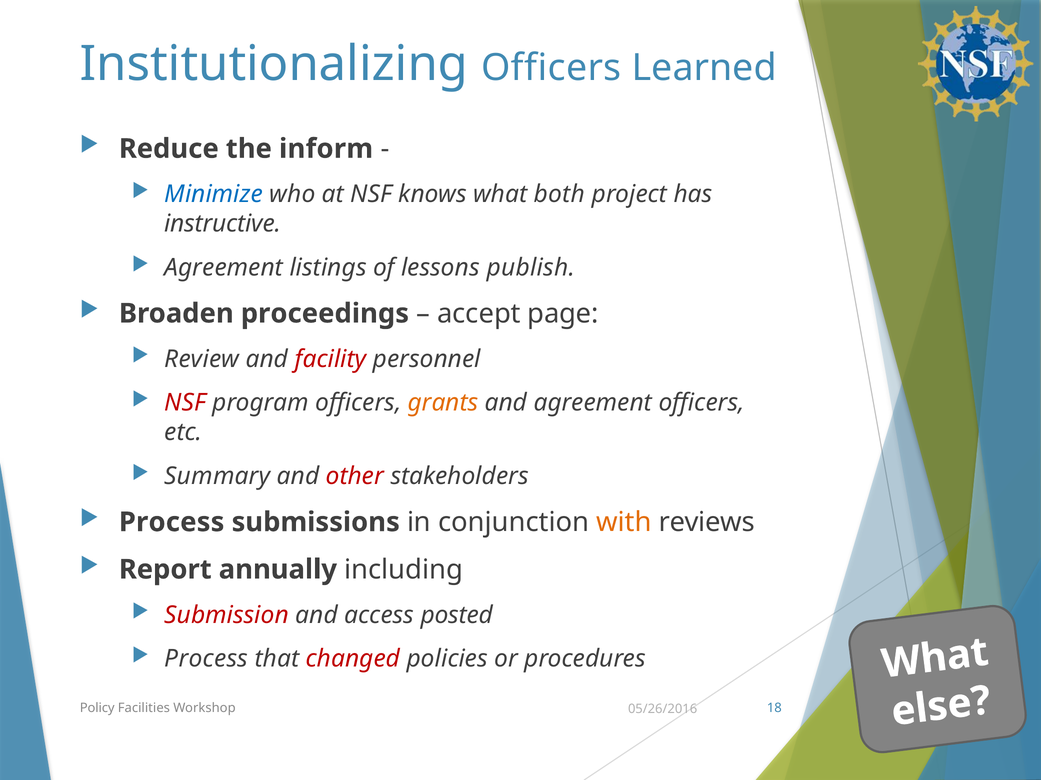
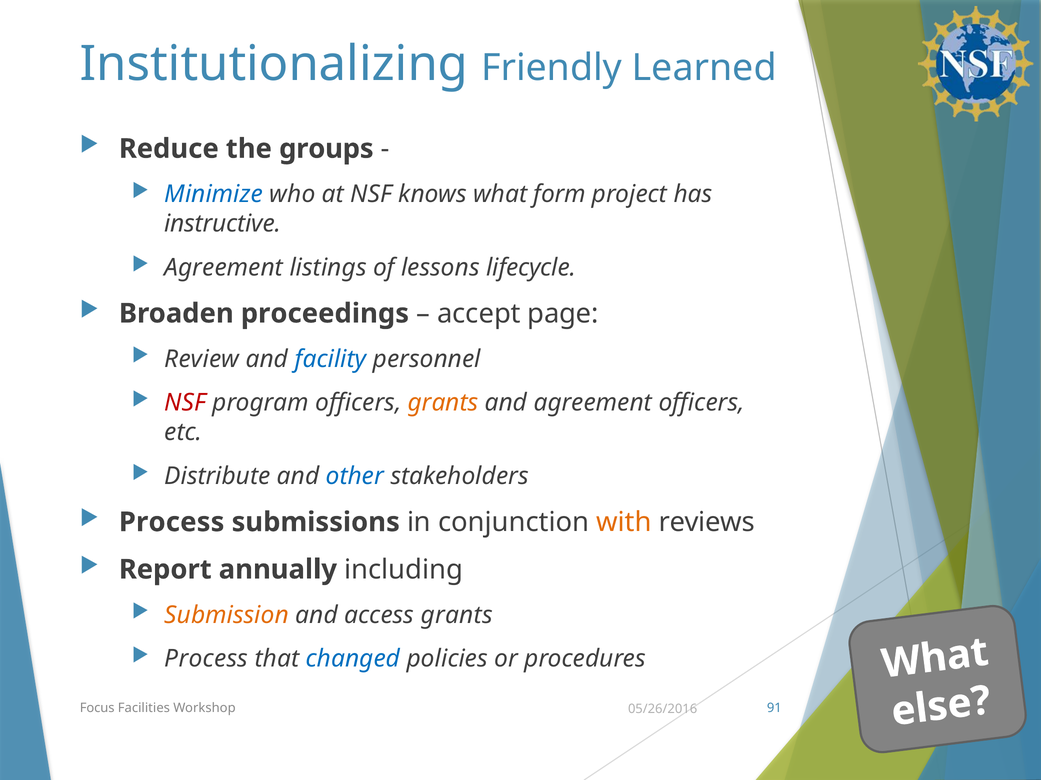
Institutionalizing Officers: Officers -> Friendly (552, 68)
inform: inform -> groups (326, 149)
both: both -> form (560, 194)
publish: publish -> lifecycle (531, 268)
facility colour: red -> blue (331, 359)
Summary: Summary -> Distribute (217, 477)
other colour: red -> blue (355, 477)
Submission colour: red -> orange (227, 616)
access posted: posted -> grants (457, 616)
changed colour: red -> blue (353, 660)
Policy: Policy -> Focus (97, 708)
18: 18 -> 91 (774, 708)
